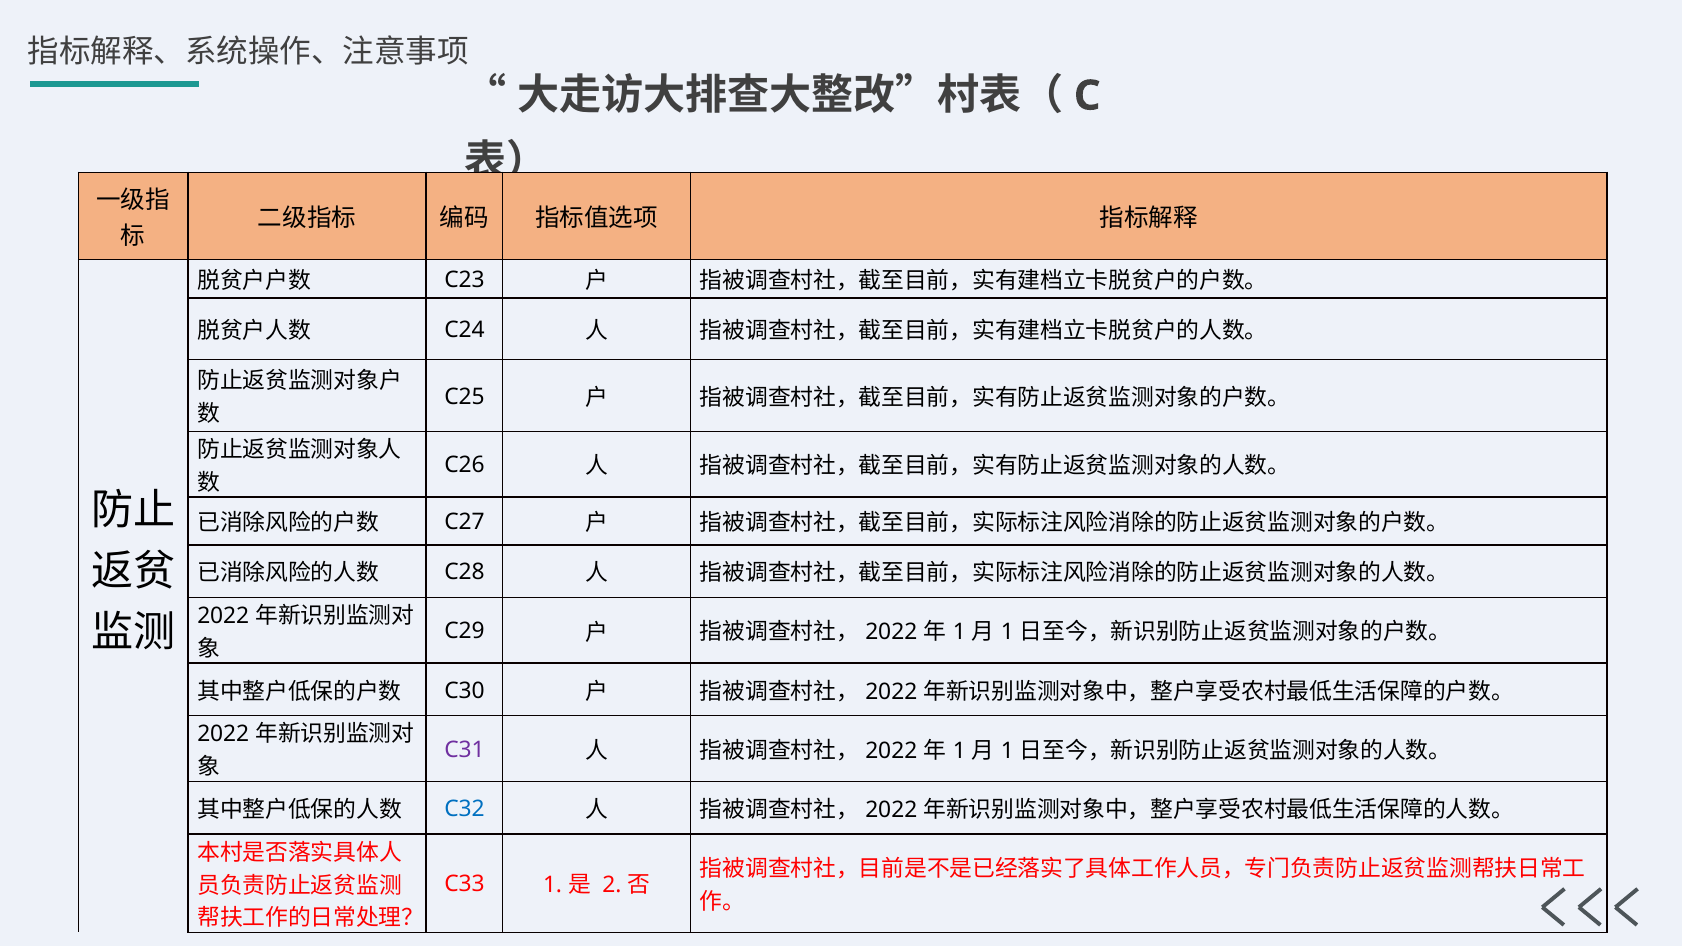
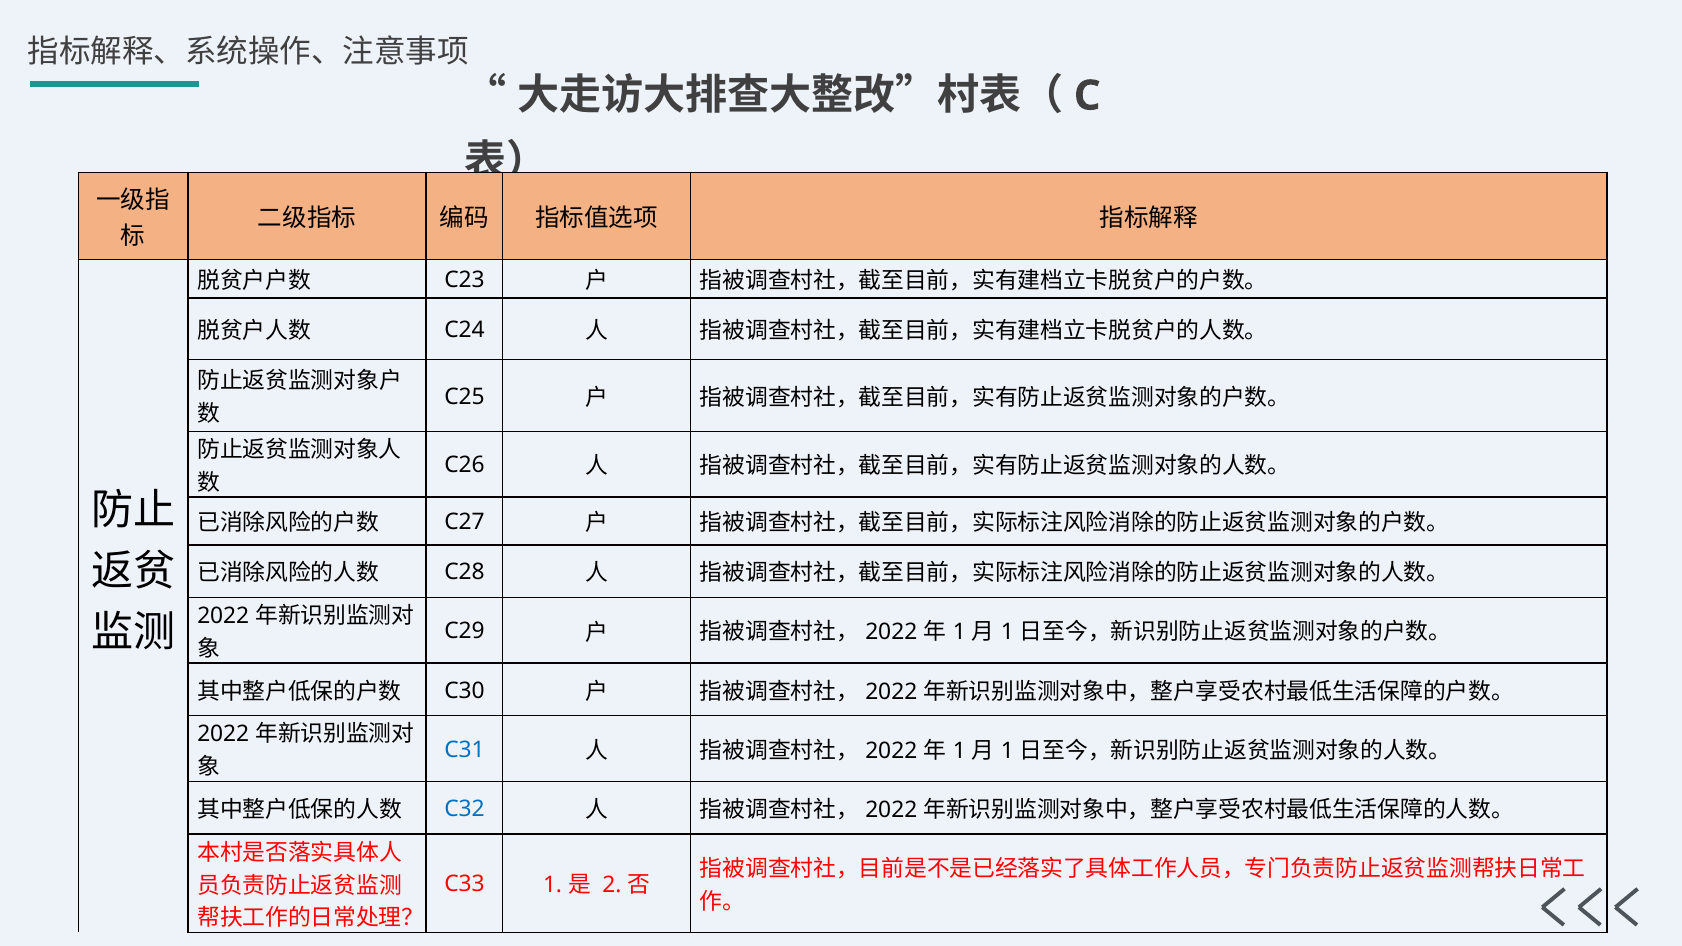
C31 colour: purple -> blue (465, 750)
